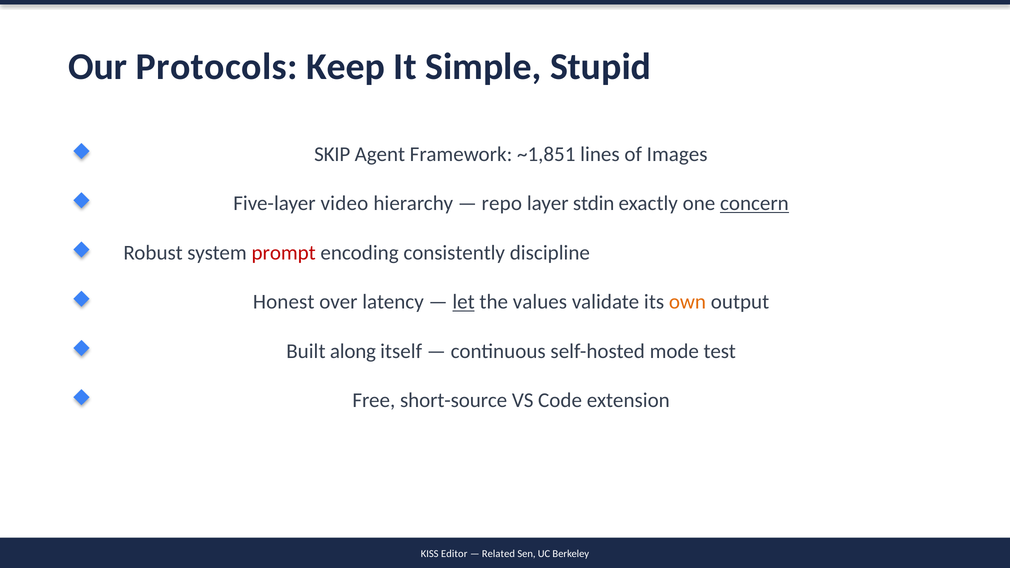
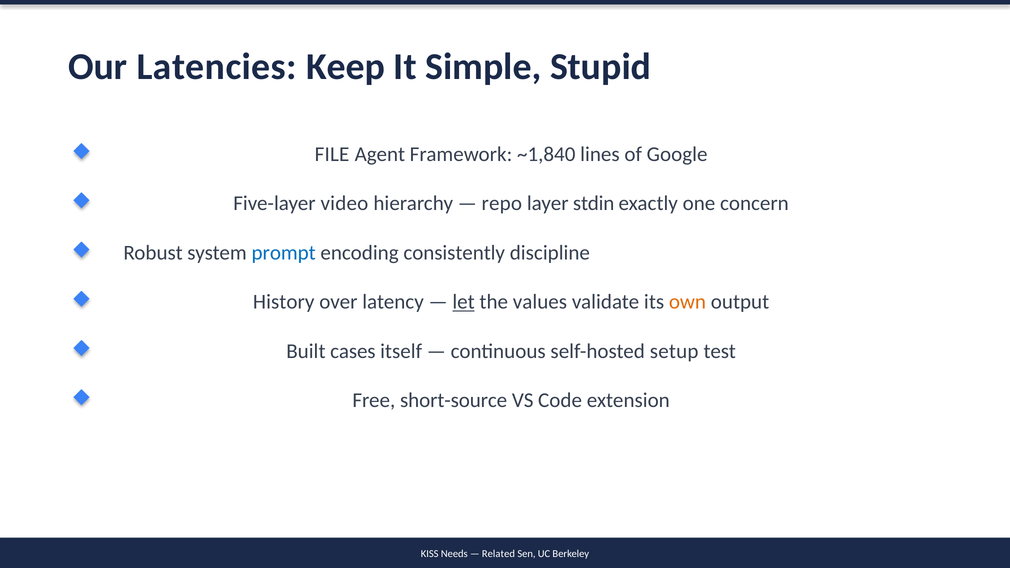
Protocols: Protocols -> Latencies (217, 67)
SKIP: SKIP -> FILE (332, 154)
~1,851: ~1,851 -> ~1,840 (546, 154)
Images: Images -> Google (677, 154)
concern underline: present -> none (754, 203)
prompt colour: red -> blue (284, 253)
Honest: Honest -> History (284, 302)
along: along -> cases (353, 351)
mode: mode -> setup (674, 351)
Editor: Editor -> Needs (454, 554)
